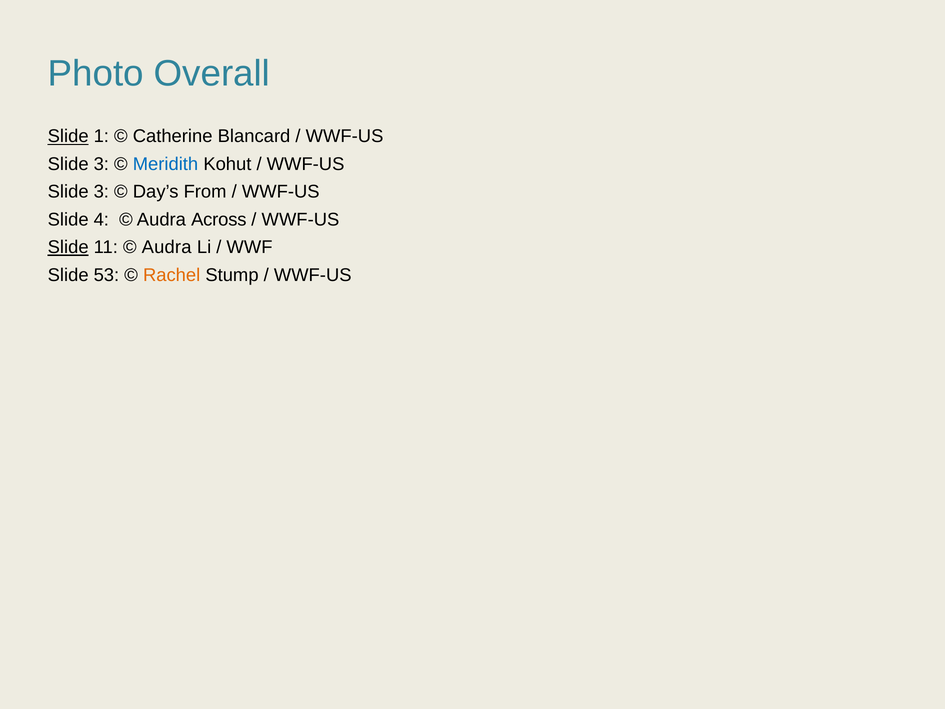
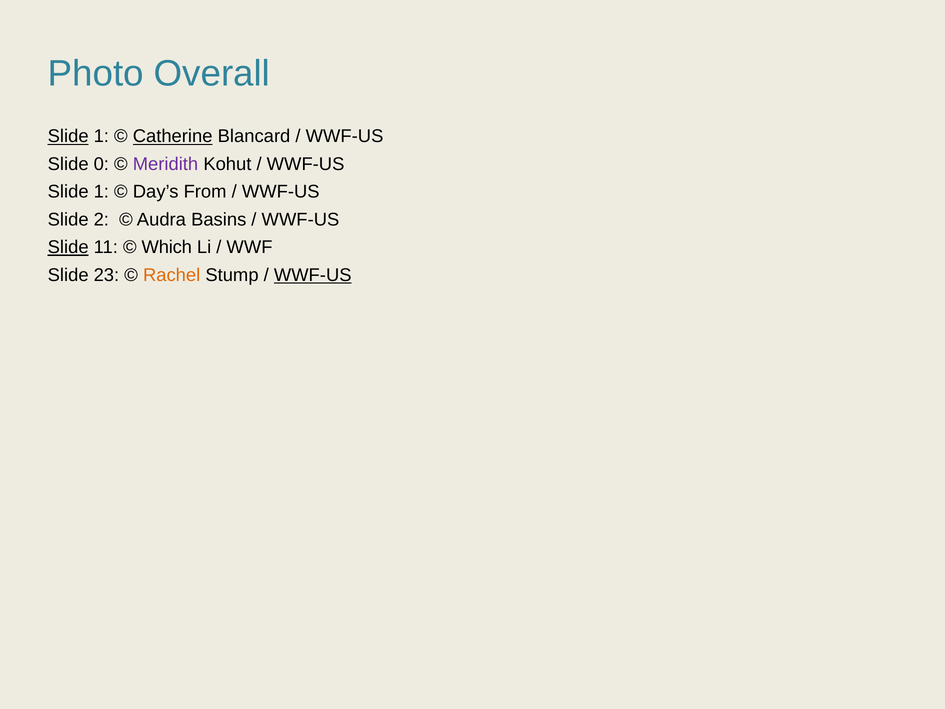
Catherine underline: none -> present (173, 136)
3: 3 -> 0 (101, 164)
Meridith colour: blue -> purple (165, 164)
3: 3 -> 1 (101, 192)
4: 4 -> 2 (101, 220)
Across: Across -> Basins (219, 220)
Audra: Audra -> Which (167, 247)
53: 53 -> 23 (106, 275)
WWF-US underline: none -> present (313, 275)
